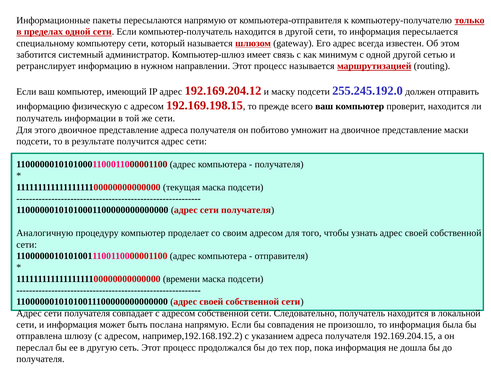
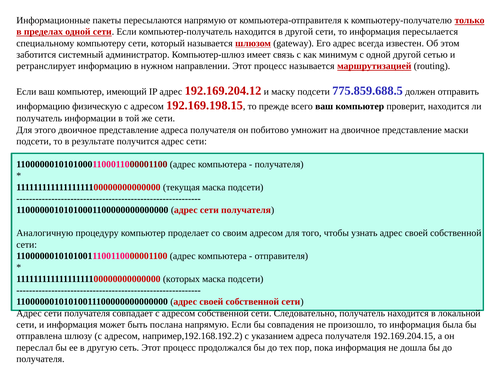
255.245.192.0: 255.245.192.0 -> 775.859.688.5 (368, 91)
времени: времени -> которых (181, 279)
